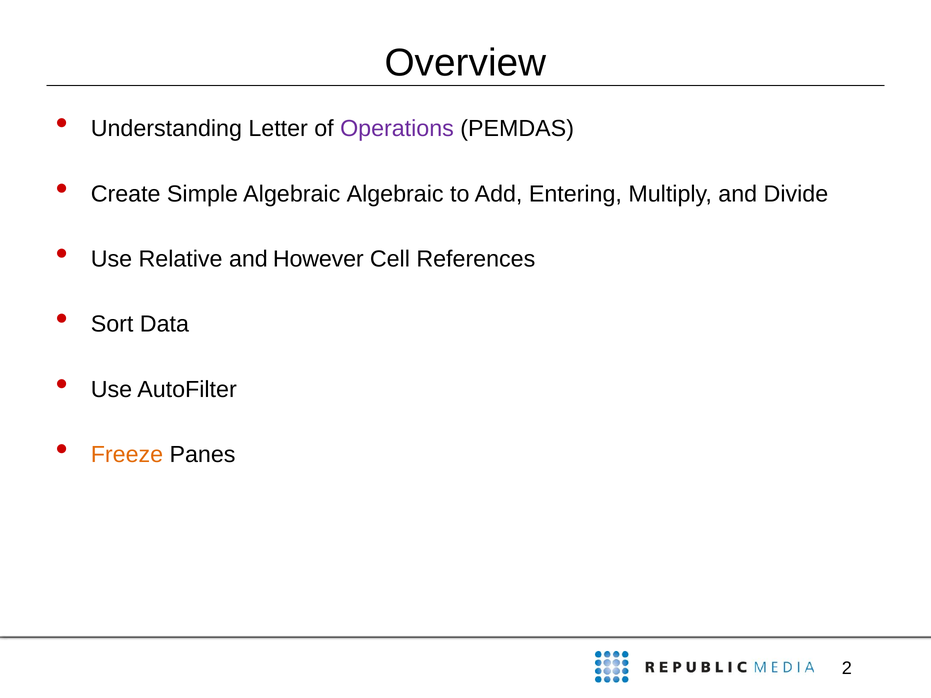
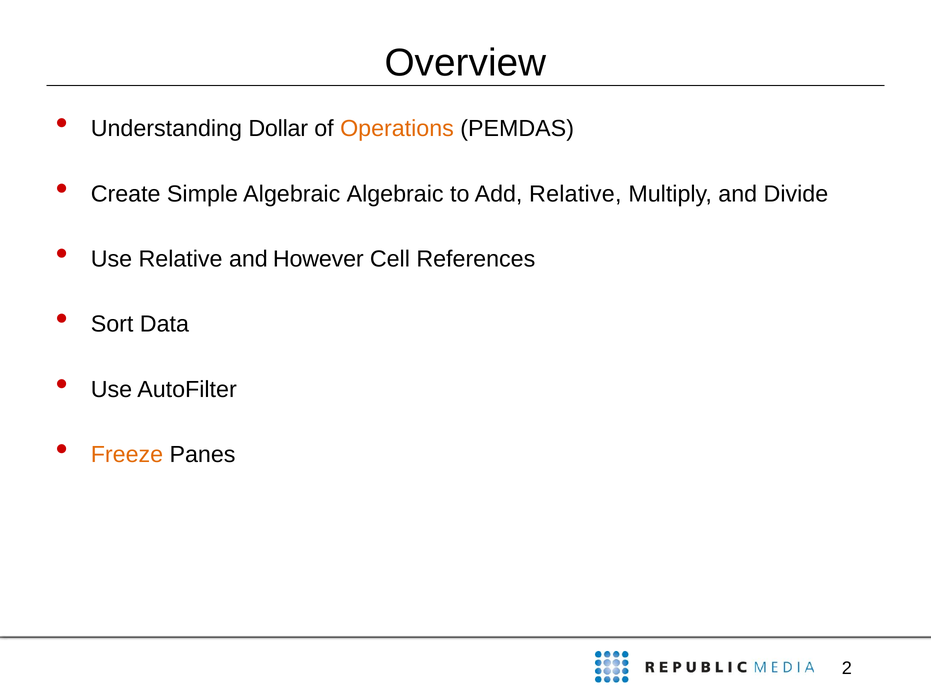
Letter: Letter -> Dollar (278, 129)
Operations colour: purple -> orange (397, 129)
Add Entering: Entering -> Relative (575, 194)
